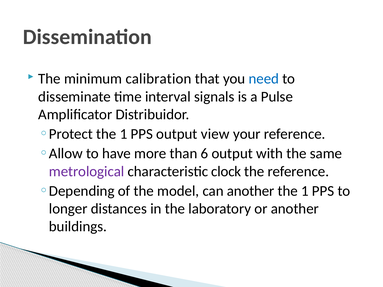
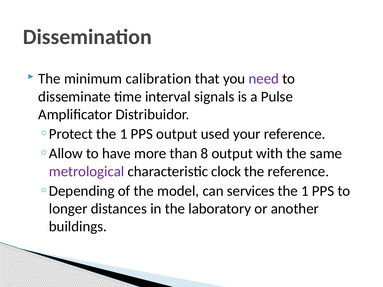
need colour: blue -> purple (264, 79)
view: view -> used (215, 134)
6: 6 -> 8 (204, 154)
can another: another -> services (251, 191)
